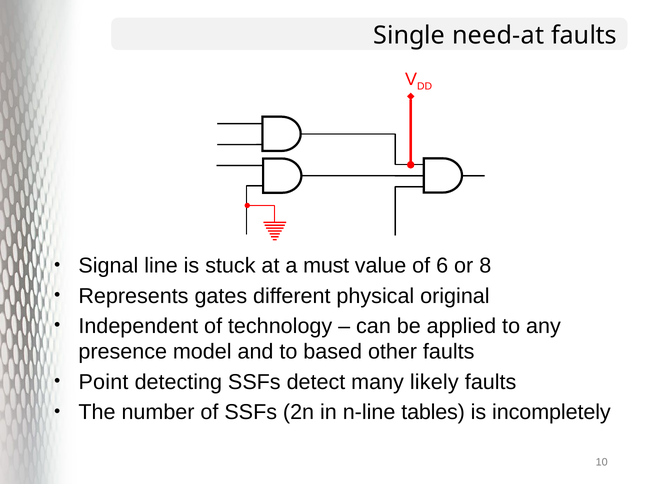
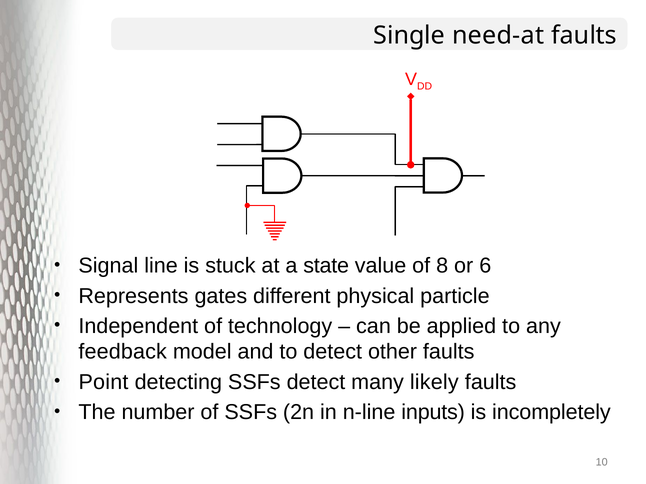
must: must -> state (326, 266)
6: 6 -> 8 (442, 266)
8: 8 -> 6 (485, 266)
original: original -> particle (455, 296)
presence: presence -> feedback (123, 352)
to based: based -> detect (333, 352)
tables: tables -> inputs (433, 413)
